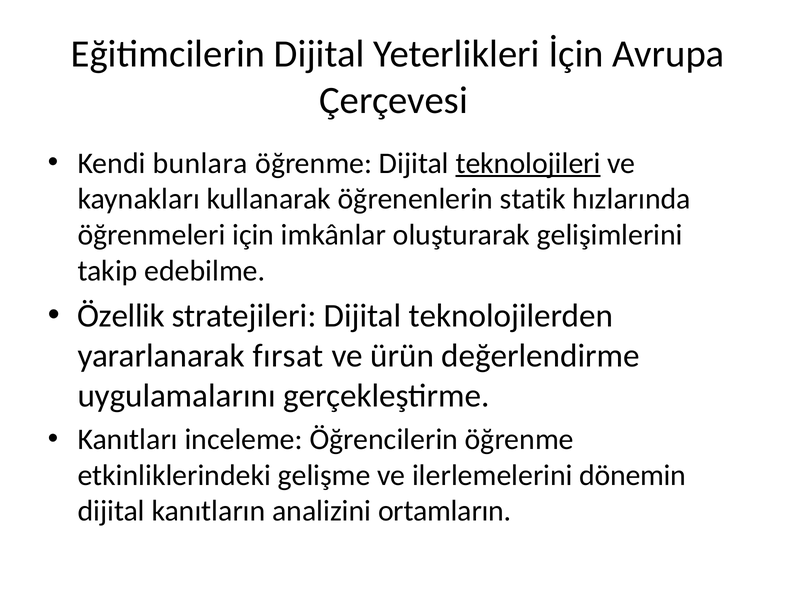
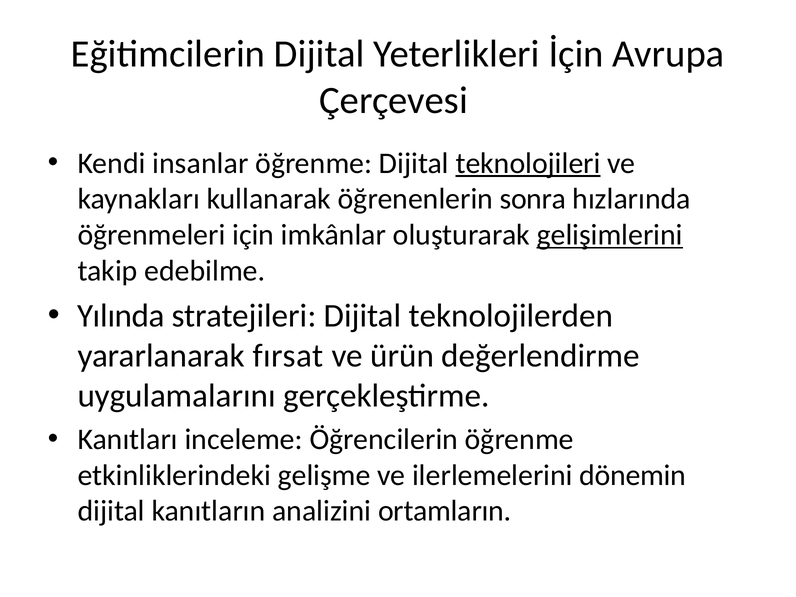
bunlara: bunlara -> insanlar (200, 163)
statik: statik -> sonra (533, 199)
gelişimlerini underline: none -> present (610, 235)
Özellik: Özellik -> Yılında (121, 316)
